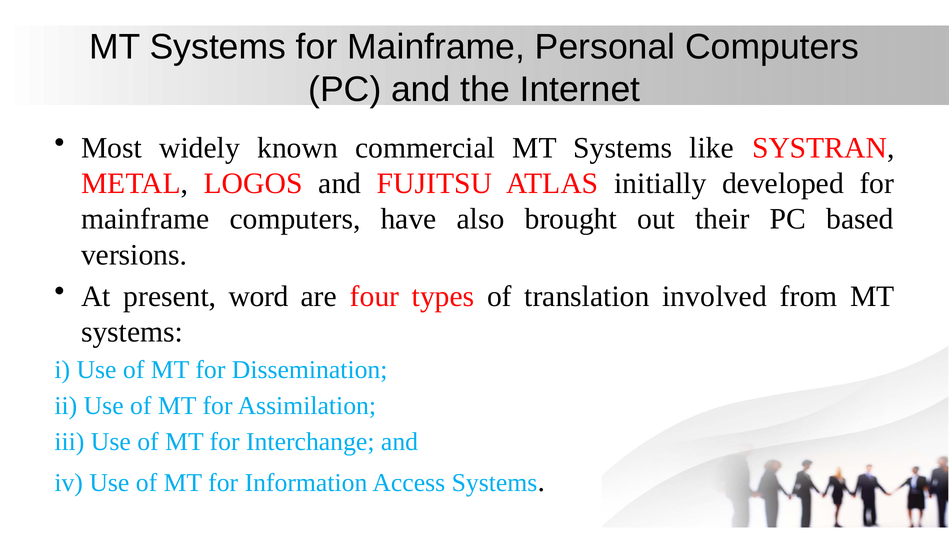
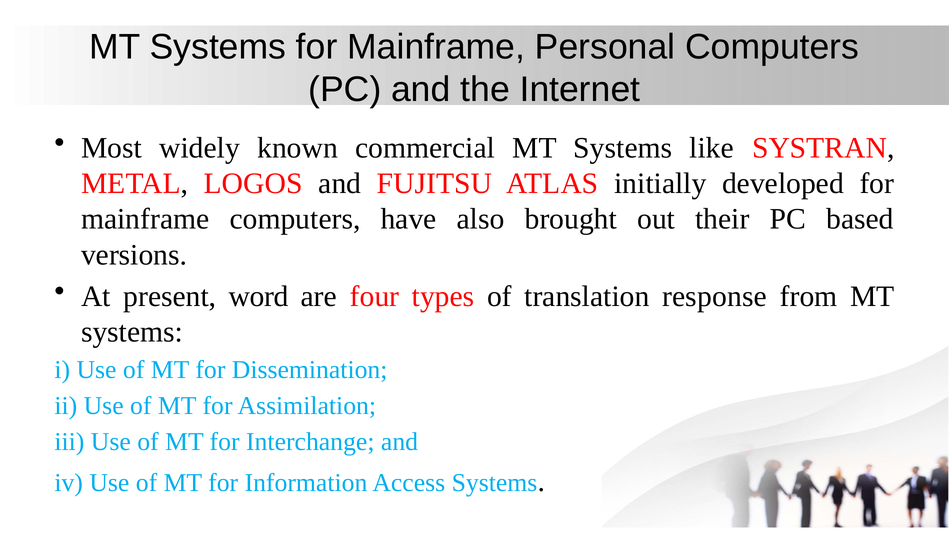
involved: involved -> response (715, 296)
